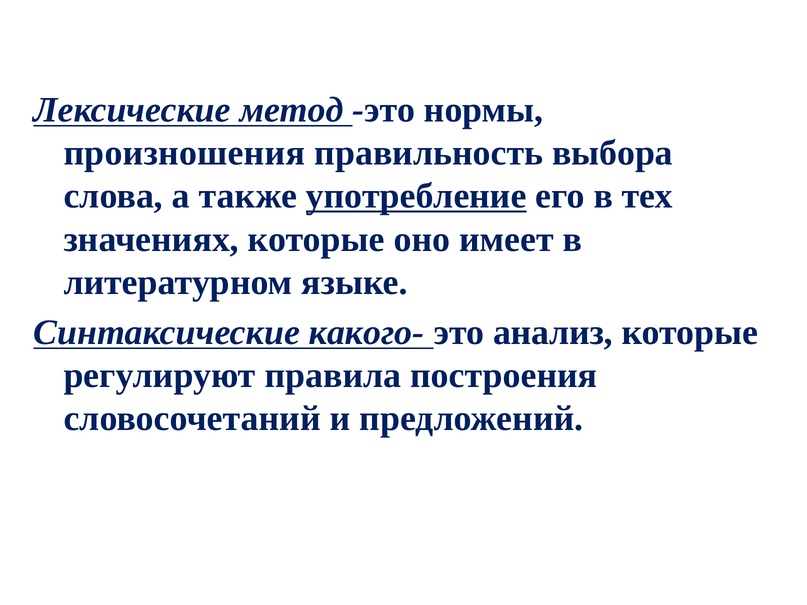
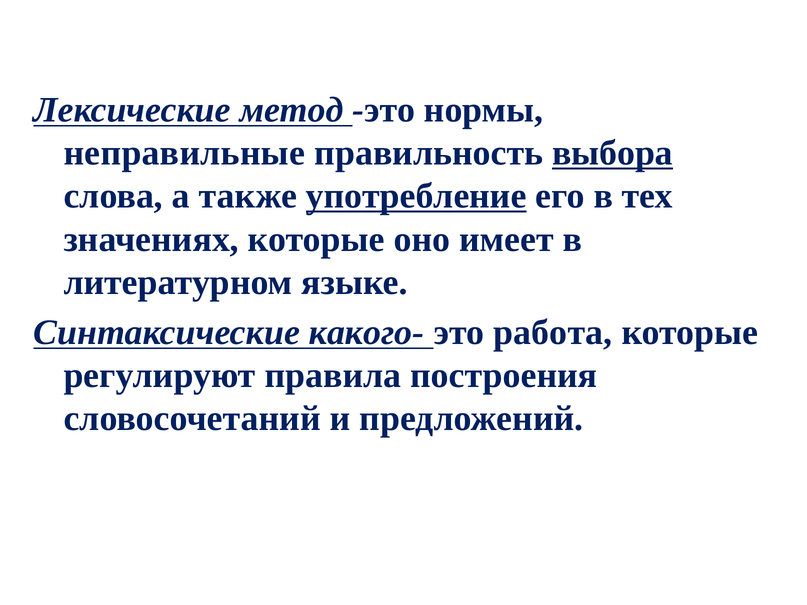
произношения: произношения -> неправильные (184, 153)
выбора underline: none -> present (613, 153)
анализ: анализ -> работа (553, 333)
